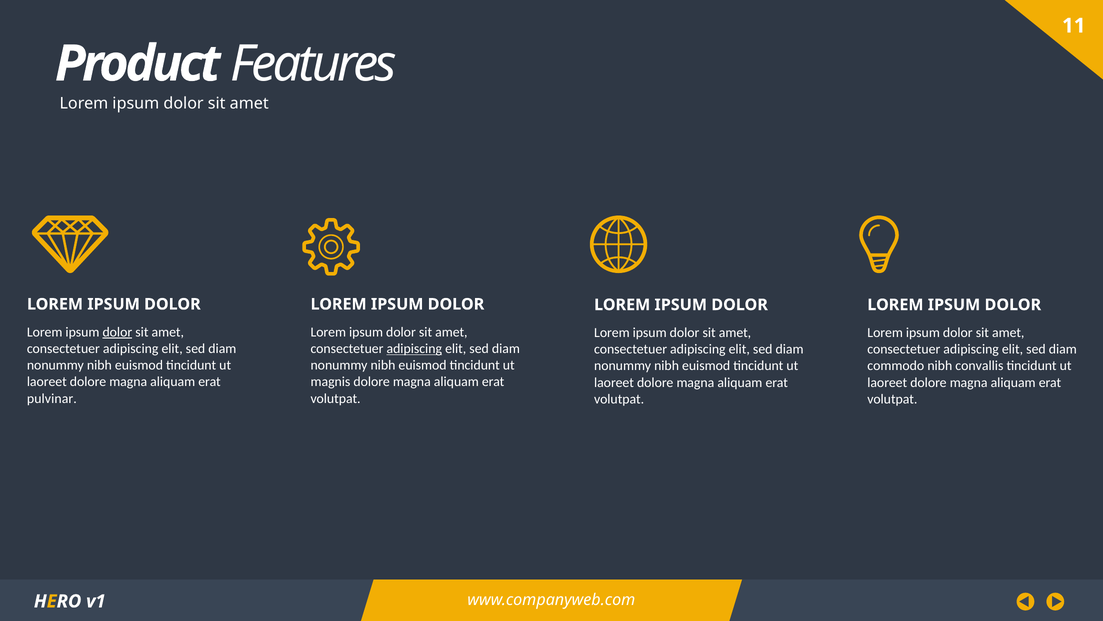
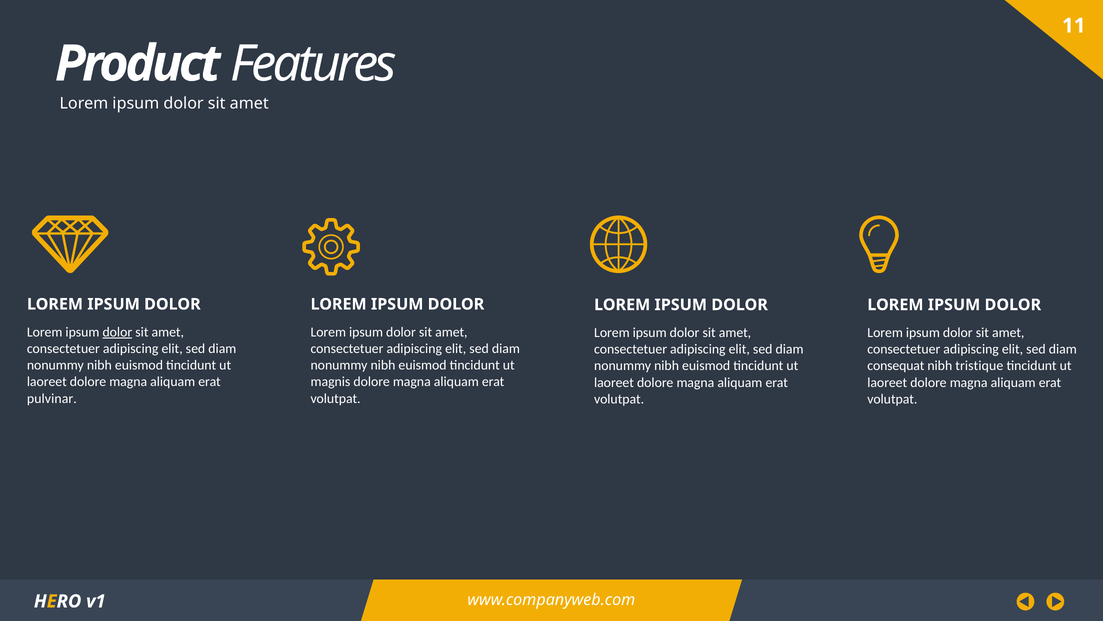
adipiscing underline: present -> none (414, 348)
commodo: commodo -> consequat (896, 366)
convallis: convallis -> tristique (979, 366)
